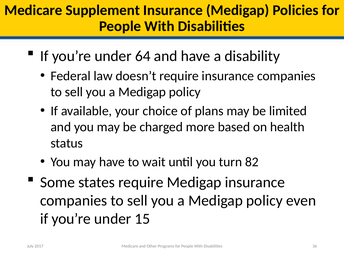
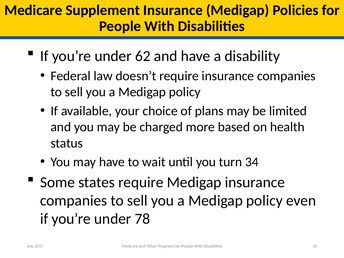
64: 64 -> 62 (143, 56)
82: 82 -> 34 (252, 162)
15: 15 -> 78 (142, 219)
